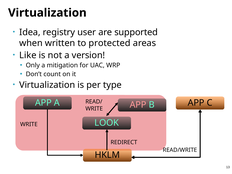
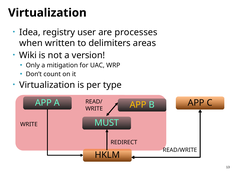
supported: supported -> processes (136, 32)
protected: protected -> delimiters (110, 43)
Like: Like -> Wiki (28, 55)
APP colour: pink -> yellow (138, 105)
LOOK: LOOK -> MUST (107, 123)
